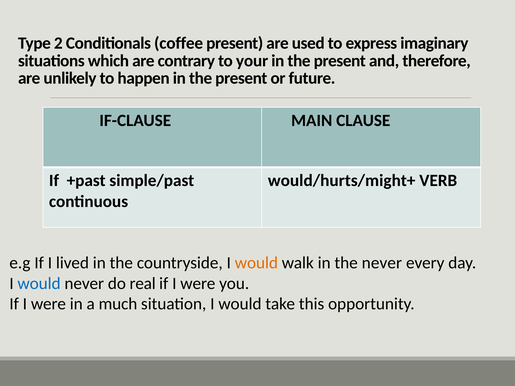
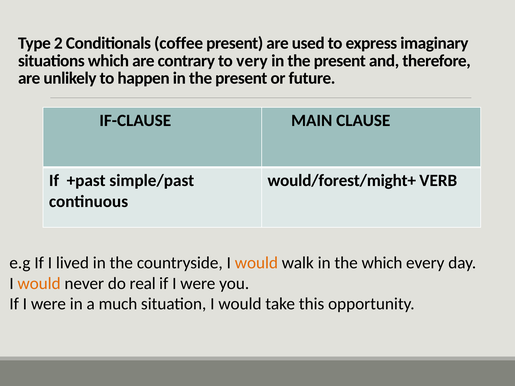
your: your -> very (252, 61)
would/hurts/might+: would/hurts/might+ -> would/forest/might+ (342, 181)
the never: never -> which (382, 263)
would colour: blue -> orange (39, 284)
